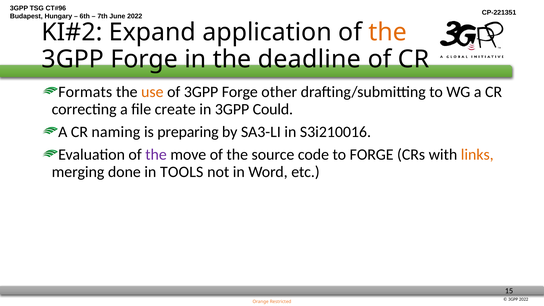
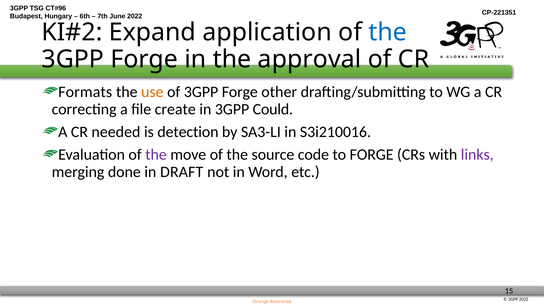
the colour: orange -> blue (388, 32)
deadline: deadline -> approval (309, 59)
naming: naming -> needed (116, 132)
preparing: preparing -> detection (188, 132)
links colour: orange -> purple (477, 155)
TOOLS: TOOLS -> DRAFT (182, 172)
